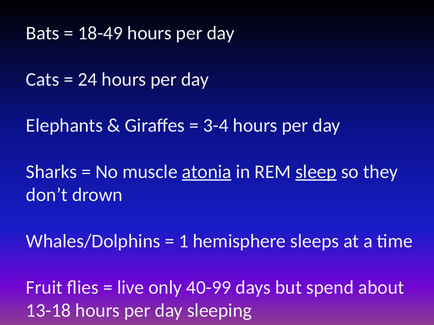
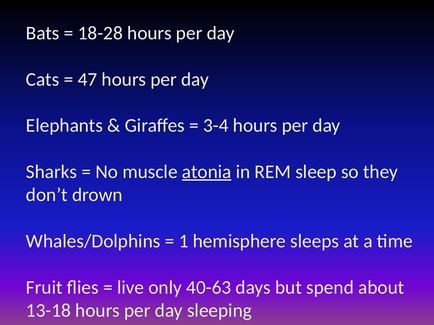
18-49: 18-49 -> 18-28 (100, 33)
24: 24 -> 47 (87, 79)
sleep underline: present -> none (316, 172)
40-99: 40-99 -> 40-63 (209, 288)
